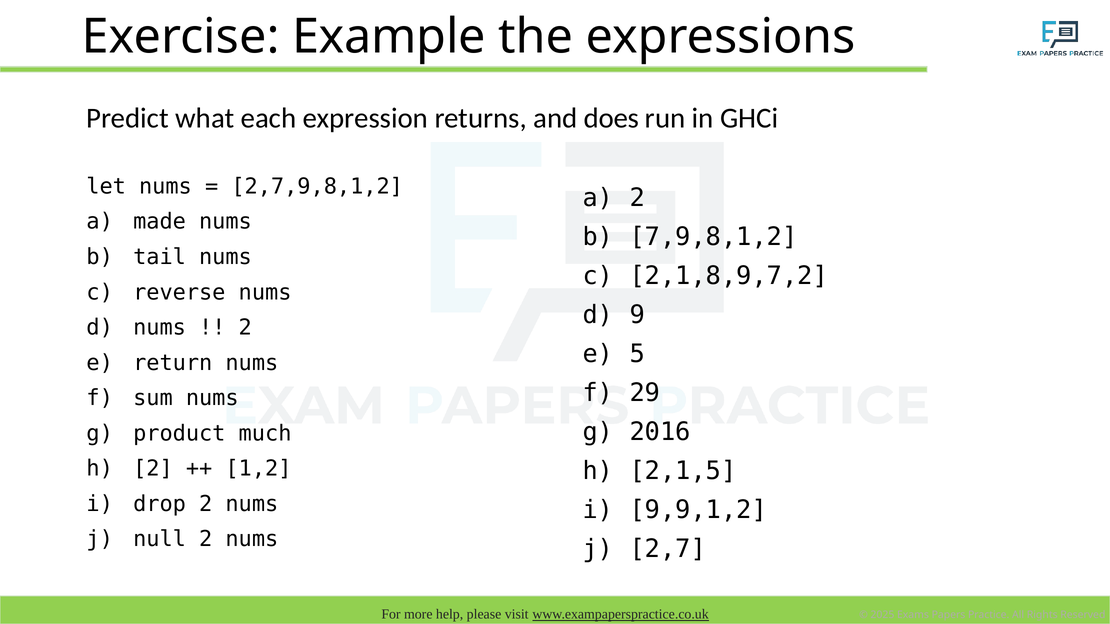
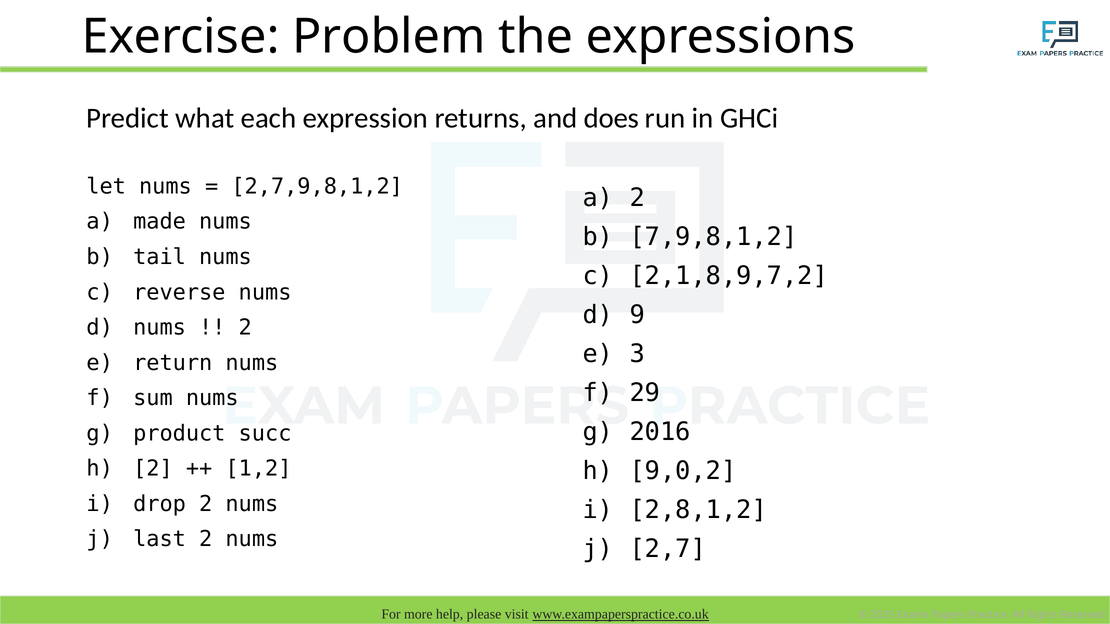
Example: Example -> Problem (389, 37)
5: 5 -> 3 (637, 354)
much: much -> succ (265, 434)
2,1,5: 2,1,5 -> 9,0,2 (683, 471)
9,9,1,2: 9,9,1,2 -> 2,8,1,2 (698, 510)
null: null -> last (160, 540)
